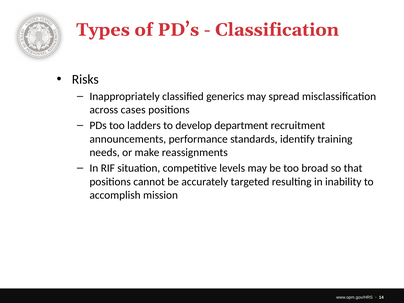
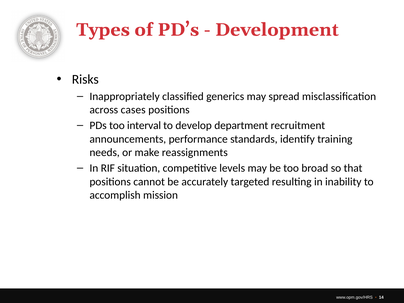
Classification: Classification -> Development (277, 30)
ladders: ladders -> interval (144, 126)
